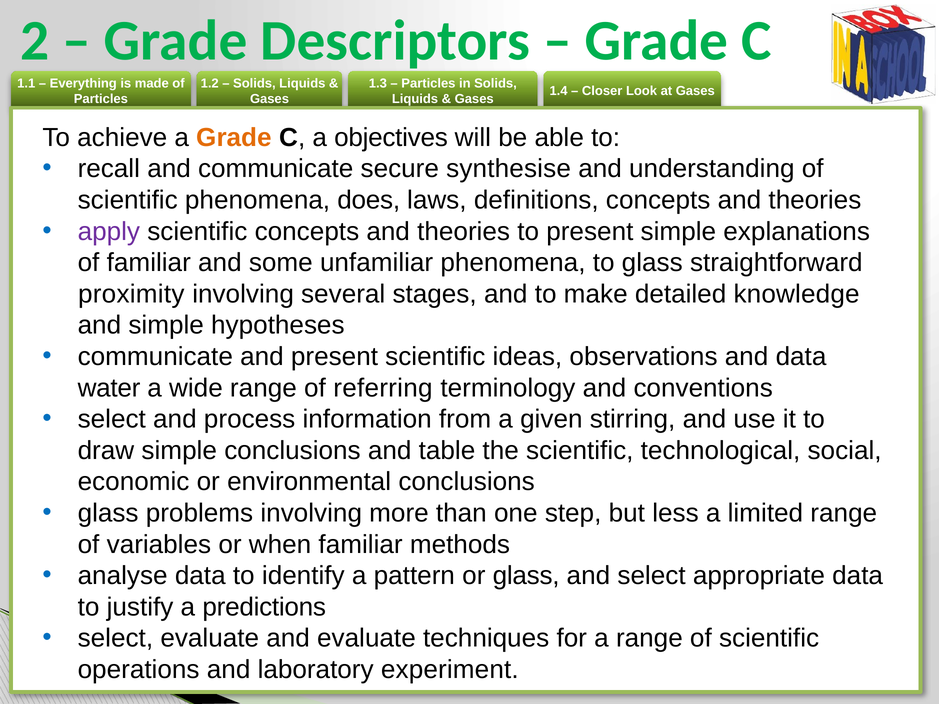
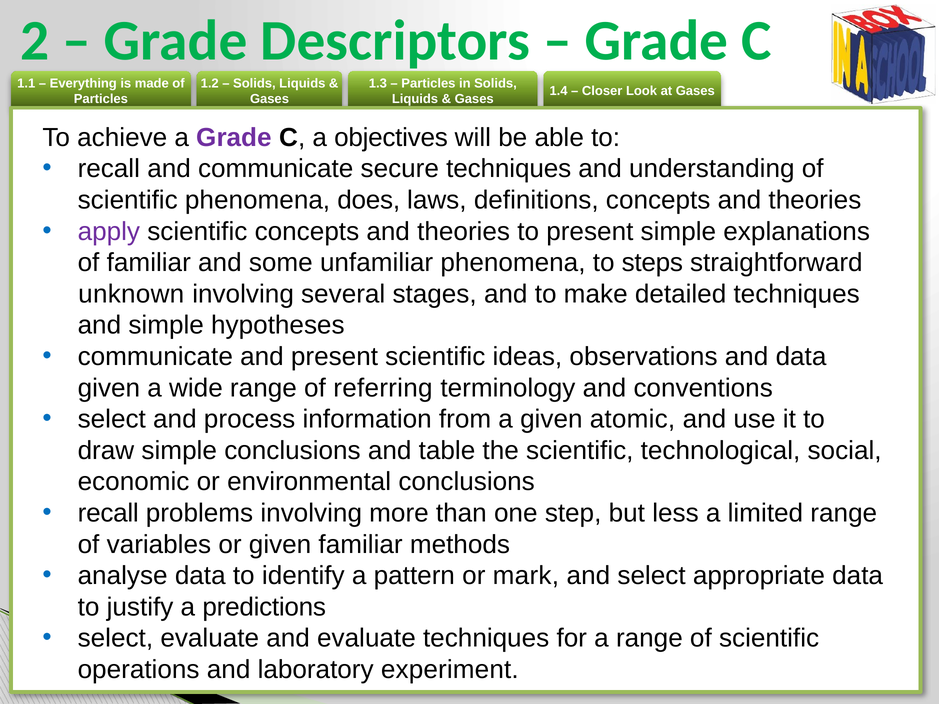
Grade colour: orange -> purple (234, 138)
secure synthesise: synthesise -> techniques (509, 169)
to glass: glass -> steps (652, 263)
proximity: proximity -> unknown (131, 294)
detailed knowledge: knowledge -> techniques (797, 294)
water: water -> given (109, 388)
stirring: stirring -> atomic (632, 419)
glass: glass -> recall (108, 513)
or when: when -> given (280, 545)
or glass: glass -> mark (526, 576)
